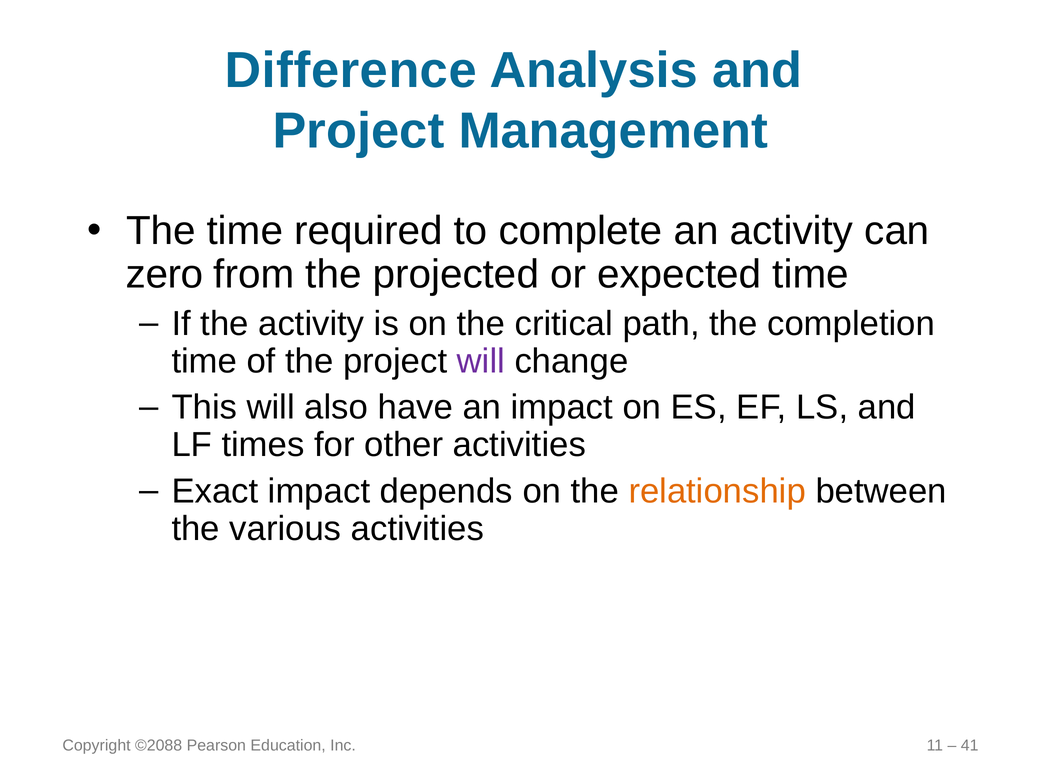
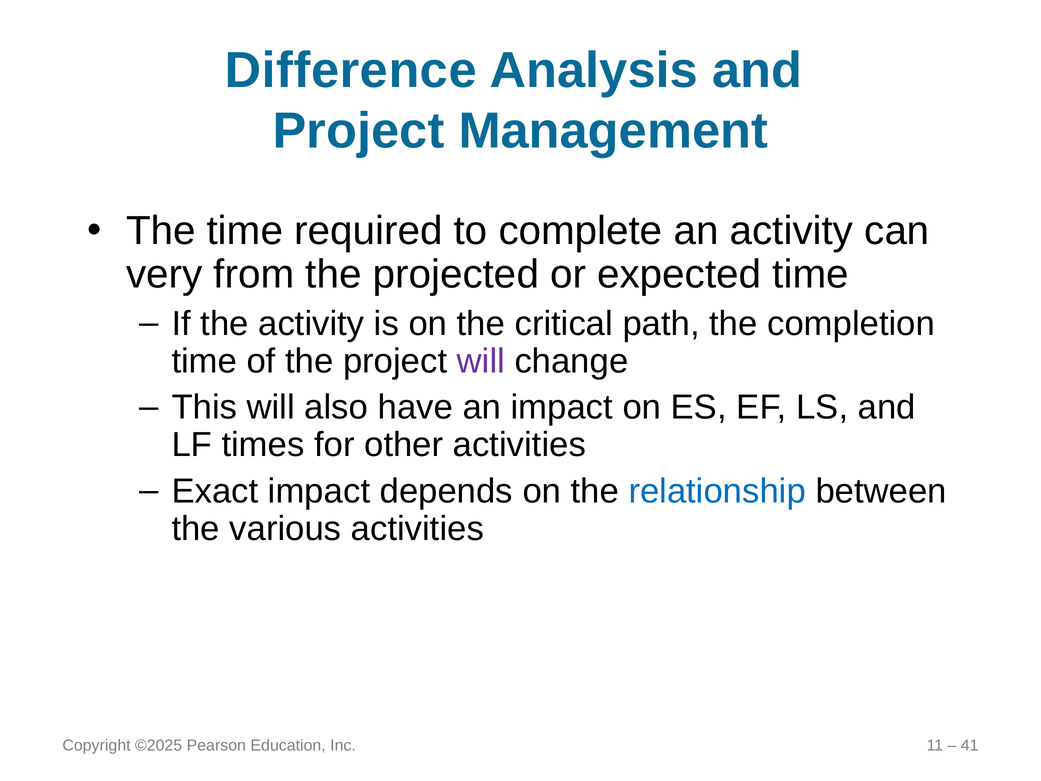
zero: zero -> very (164, 274)
relationship colour: orange -> blue (717, 491)
©2088: ©2088 -> ©2025 (159, 746)
